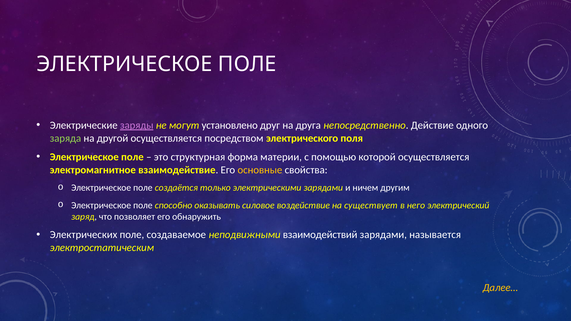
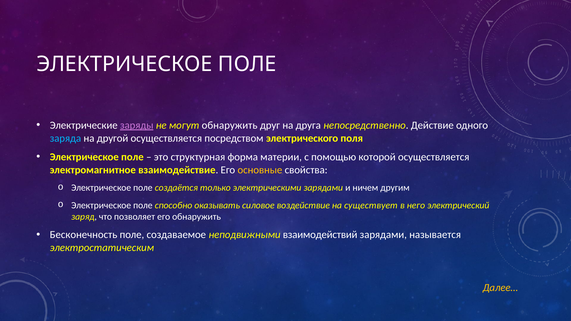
могут установлено: установлено -> обнаружить (230, 125)
заряда colour: light green -> light blue (65, 138)
Электрических: Электрических -> Бесконечность (84, 235)
